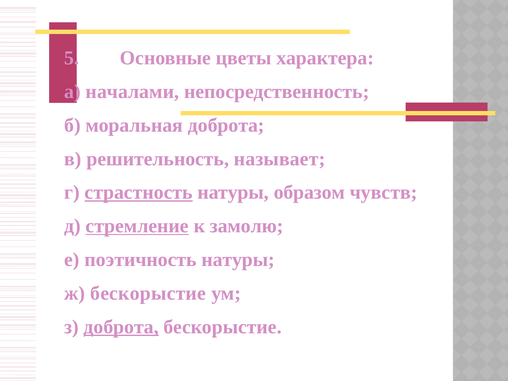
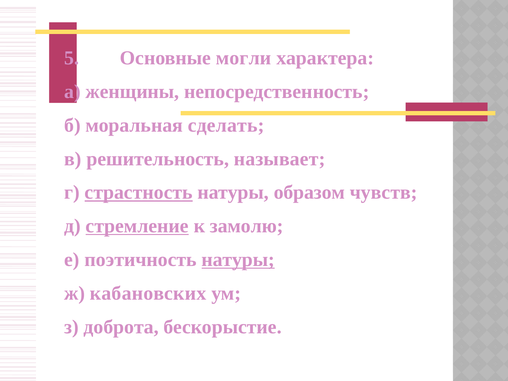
цветы: цветы -> могли (244, 58)
началами: началами -> женщины (132, 92)
моральная доброта: доброта -> сделать (226, 125)
натуры underline: none -> present (238, 260)
ж бескорыстие: бескорыстие -> кабановских (148, 293)
доброта underline: present -> none (121, 327)
